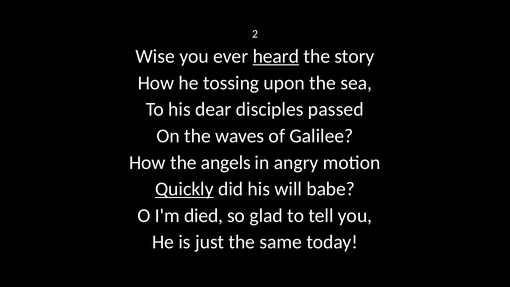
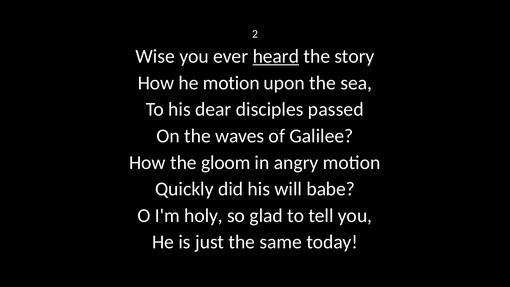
he tossing: tossing -> motion (231, 83)
angels: angels -> gloom (226, 162)
Quickly underline: present -> none (184, 189)
died: died -> holy (203, 216)
